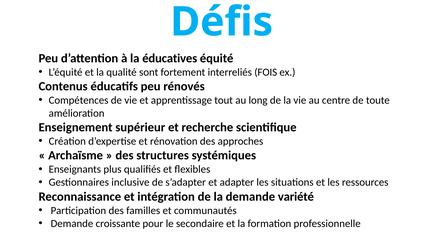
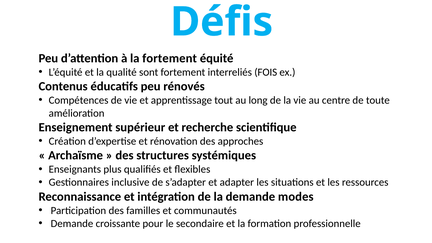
la éducatives: éducatives -> fortement (170, 58)
variété: variété -> modes (296, 197)
